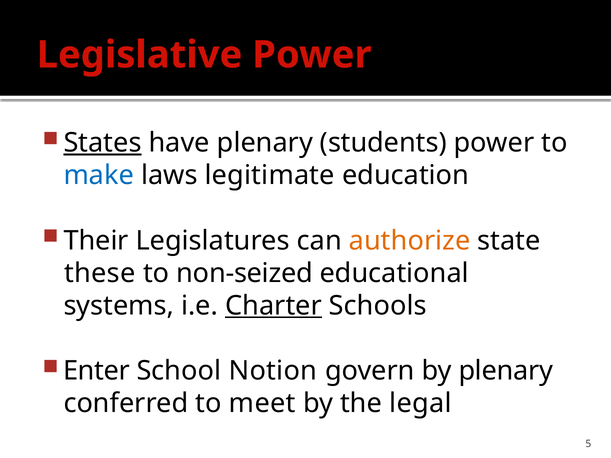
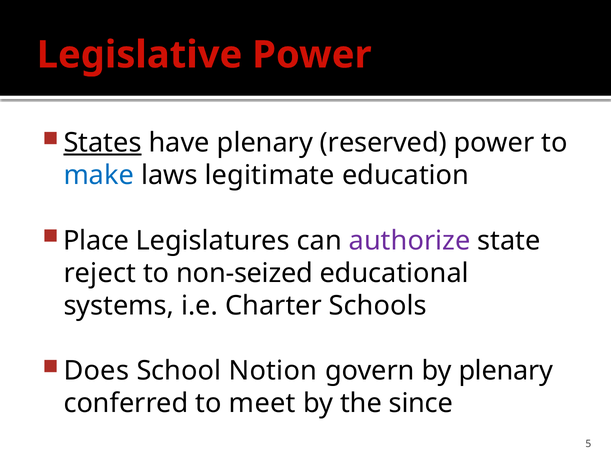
students: students -> reserved (383, 143)
Their: Their -> Place (96, 241)
authorize colour: orange -> purple (410, 241)
these: these -> reject (100, 273)
Charter underline: present -> none (274, 306)
Enter: Enter -> Does (96, 371)
legal: legal -> since (421, 404)
